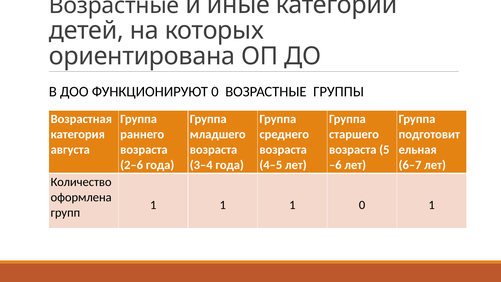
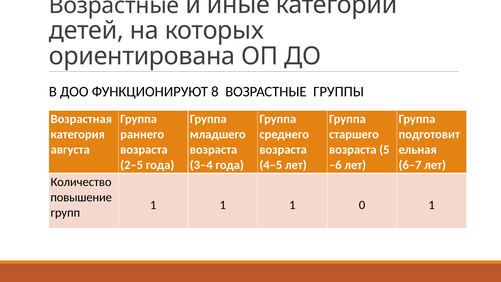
ФУНКЦИОНИРУЮТ 0: 0 -> 8 (215, 91)
2–6: 2–6 -> 2–5 (132, 165)
оформлена: оформлена -> повышение (81, 197)
